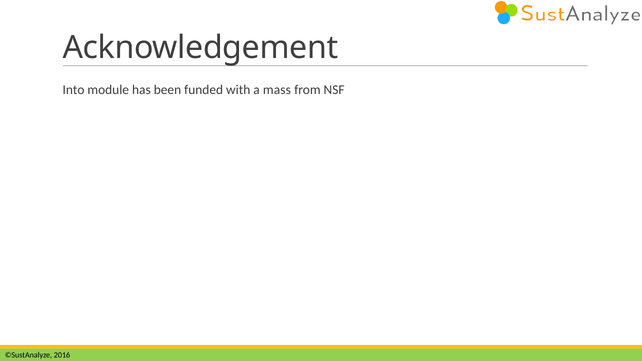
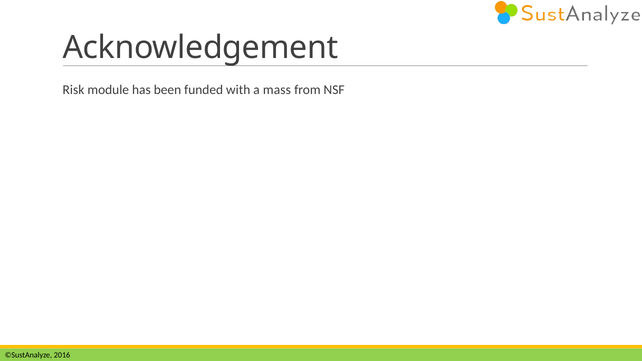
Into: Into -> Risk (73, 90)
